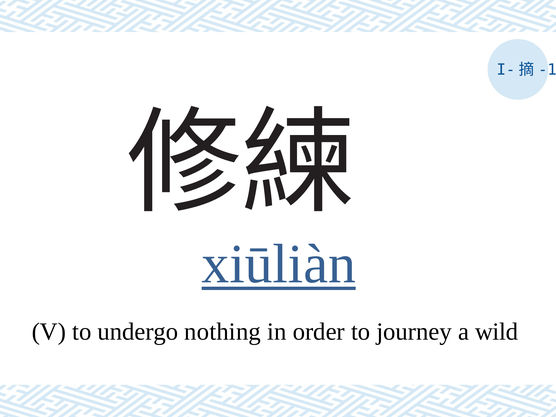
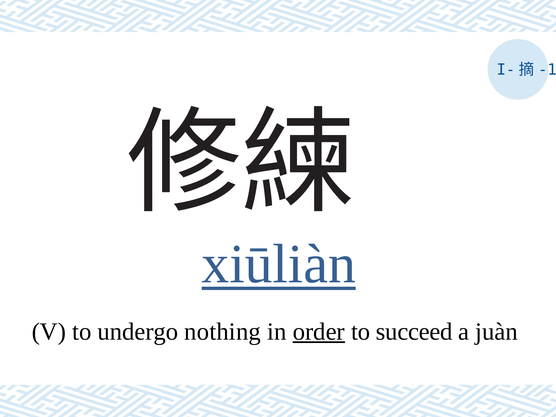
order underline: none -> present (319, 332)
journey: journey -> succeed (414, 332)
wild: wild -> juàn (496, 332)
